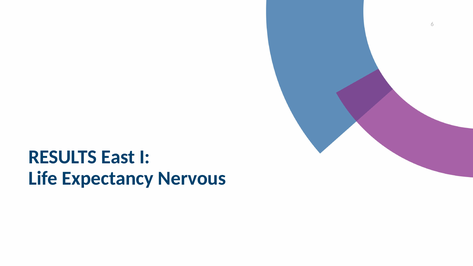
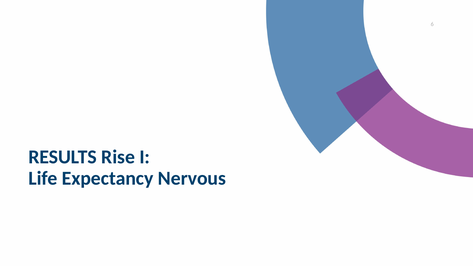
East: East -> Rise (118, 157)
